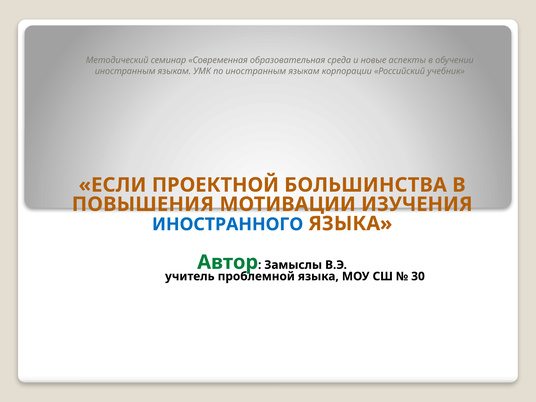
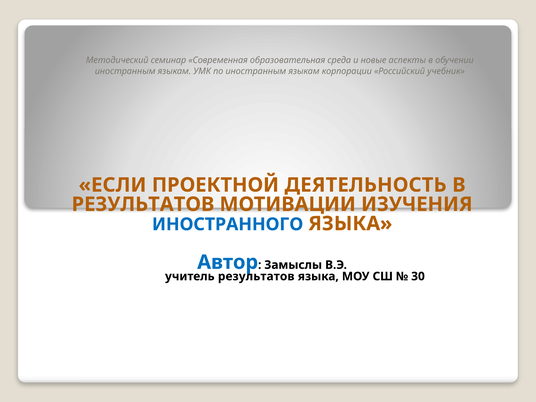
БОЛЬШИНСТВА: БОЛЬШИНСТВА -> ДЕЯТЕЛЬНОСТЬ (366, 185)
ПОВЫШЕНИЯ: ПОВЫШЕНИЯ -> РЕЗУЛЬТАТОВ (143, 204)
Автор colour: green -> blue (228, 262)
учитель проблемной: проблемной -> результатов (256, 276)
